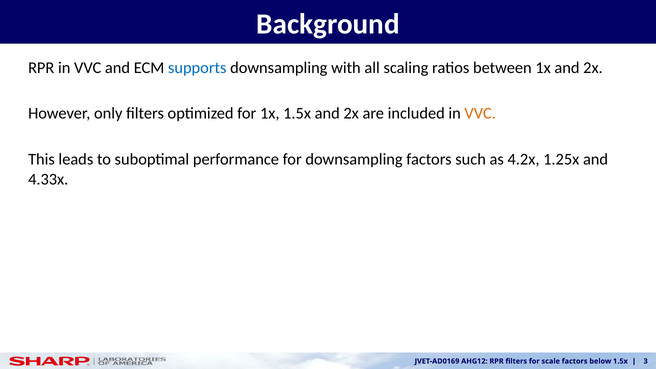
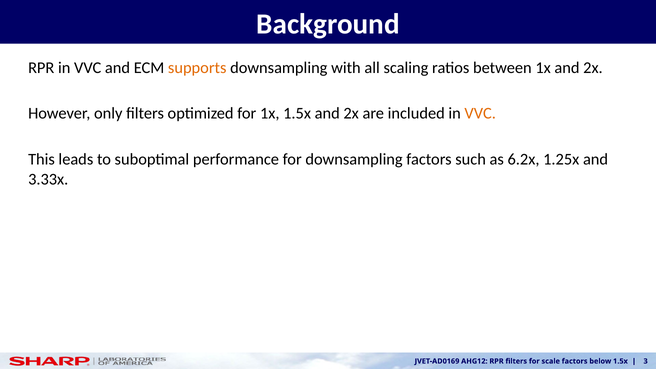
supports colour: blue -> orange (197, 68)
4.2x: 4.2x -> 6.2x (524, 159)
4.33x: 4.33x -> 3.33x (48, 179)
